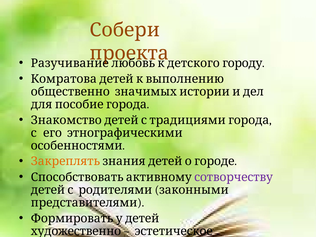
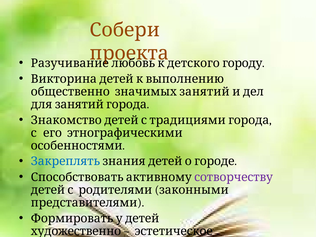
Комратова: Комратова -> Викторина (64, 79)
значимых истории: истории -> занятий (204, 92)
для пособие: пособие -> занятий (79, 105)
Закреплять colour: orange -> blue (65, 161)
